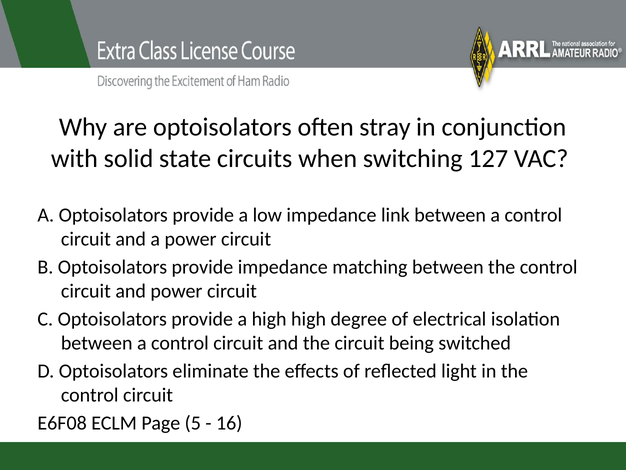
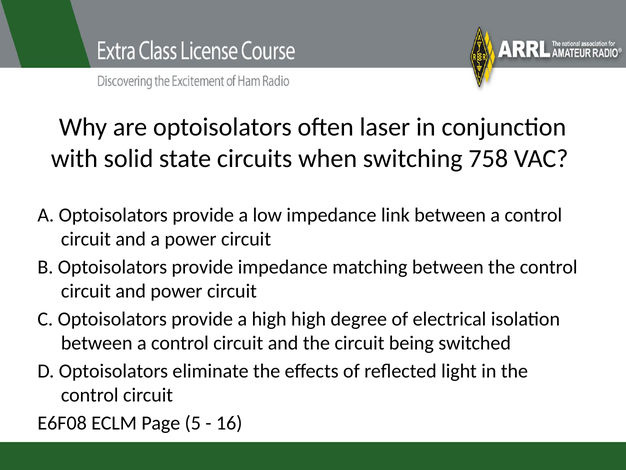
stray: stray -> laser (385, 127)
127: 127 -> 758 (488, 158)
